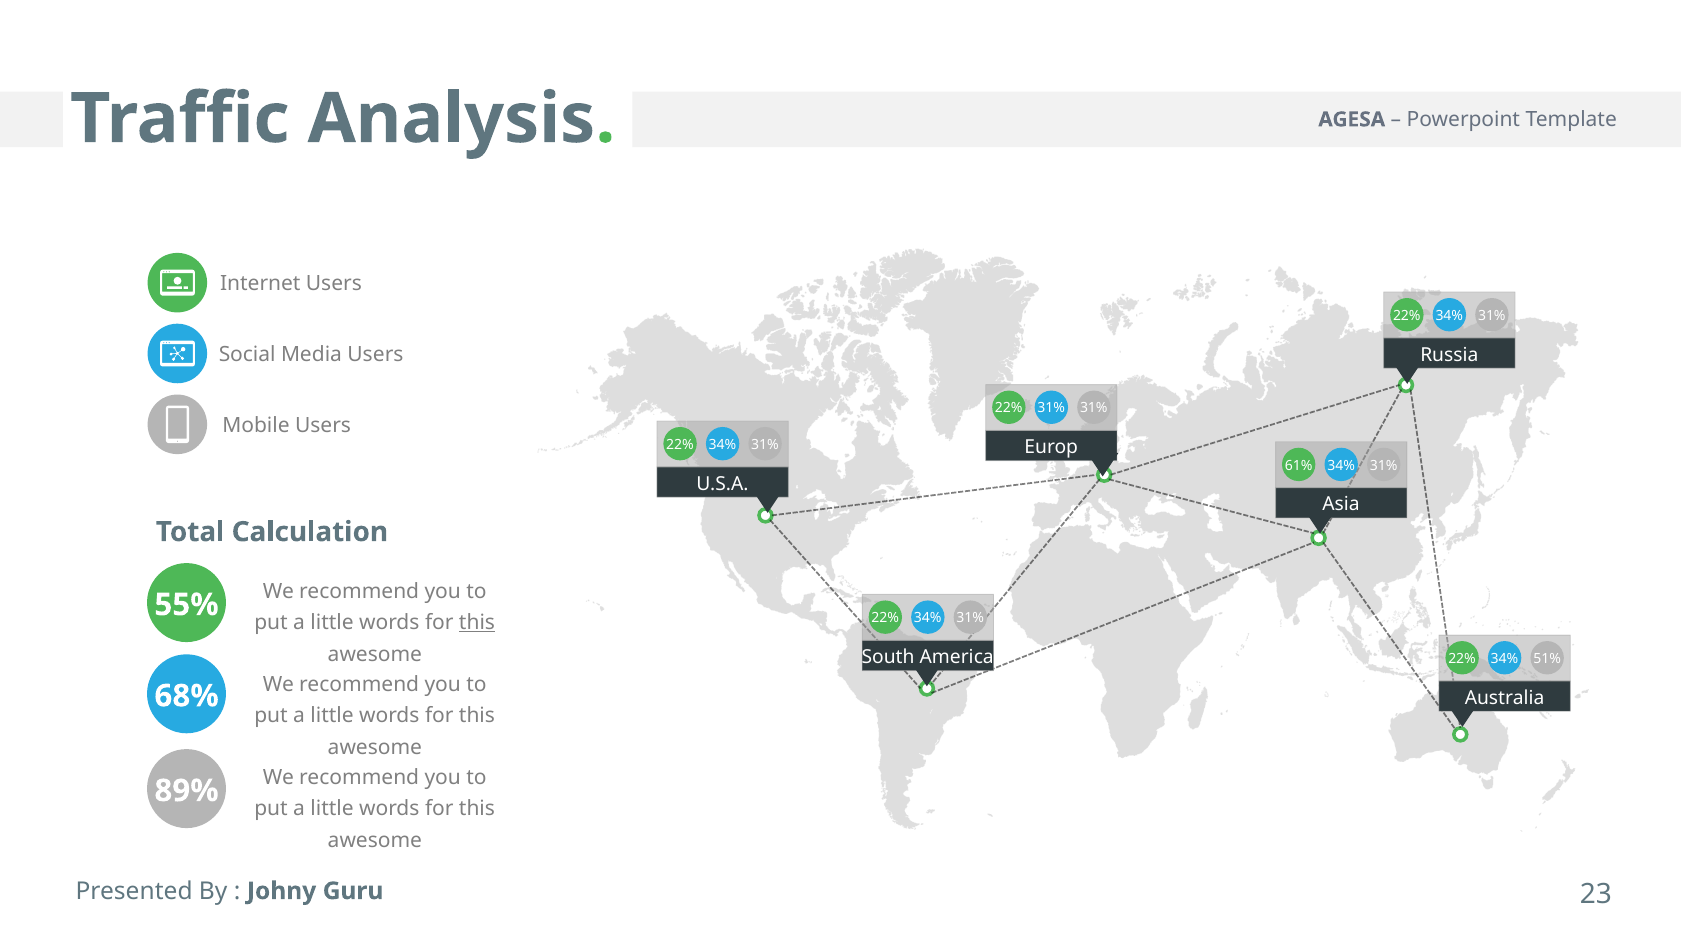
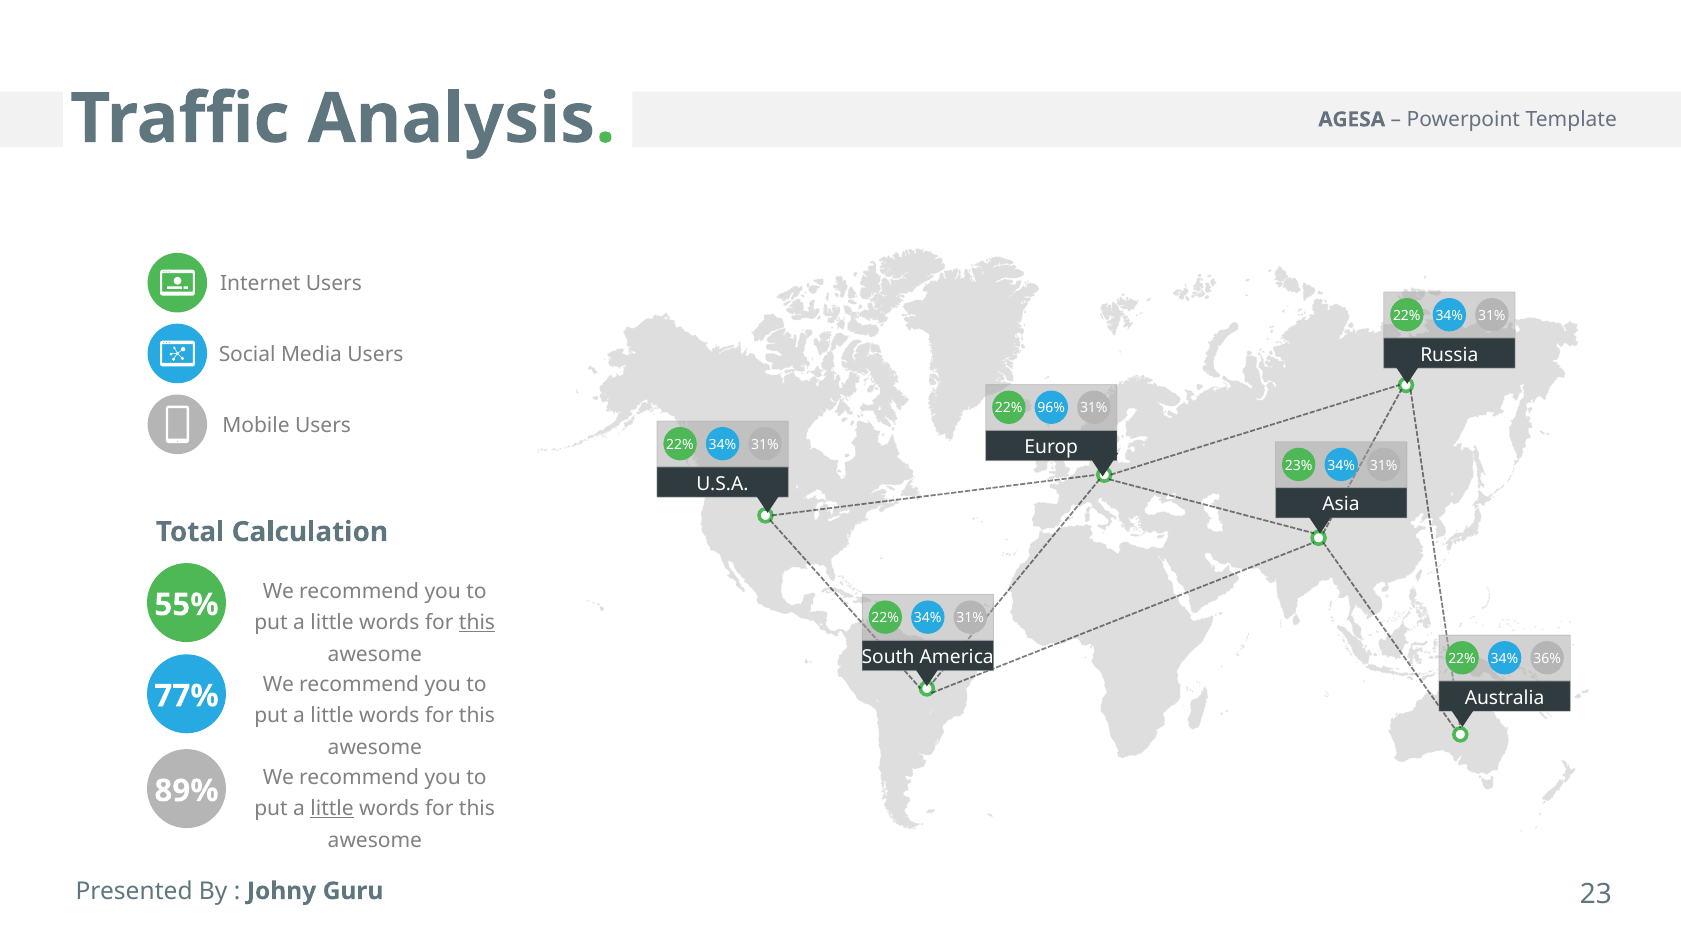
22% 31%: 31% -> 96% (1051, 408)
61%: 61% -> 23% (1299, 465)
51%: 51% -> 36% (1547, 658)
68%: 68% -> 77% (187, 696)
little underline: none -> present (332, 808)
